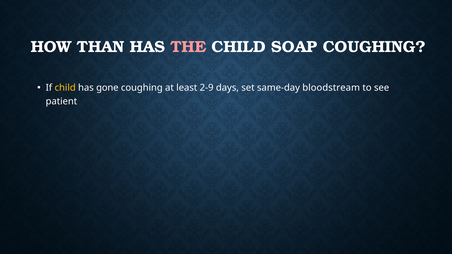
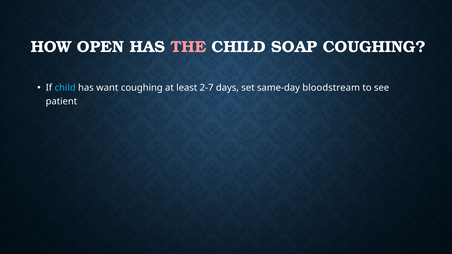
THAN: THAN -> OPEN (101, 47)
child colour: yellow -> light blue (65, 88)
gone: gone -> want (107, 88)
2-9: 2-9 -> 2-7 (207, 88)
